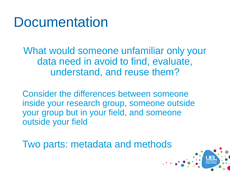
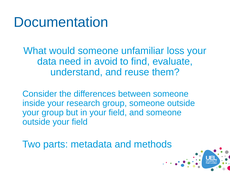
only: only -> loss (176, 51)
